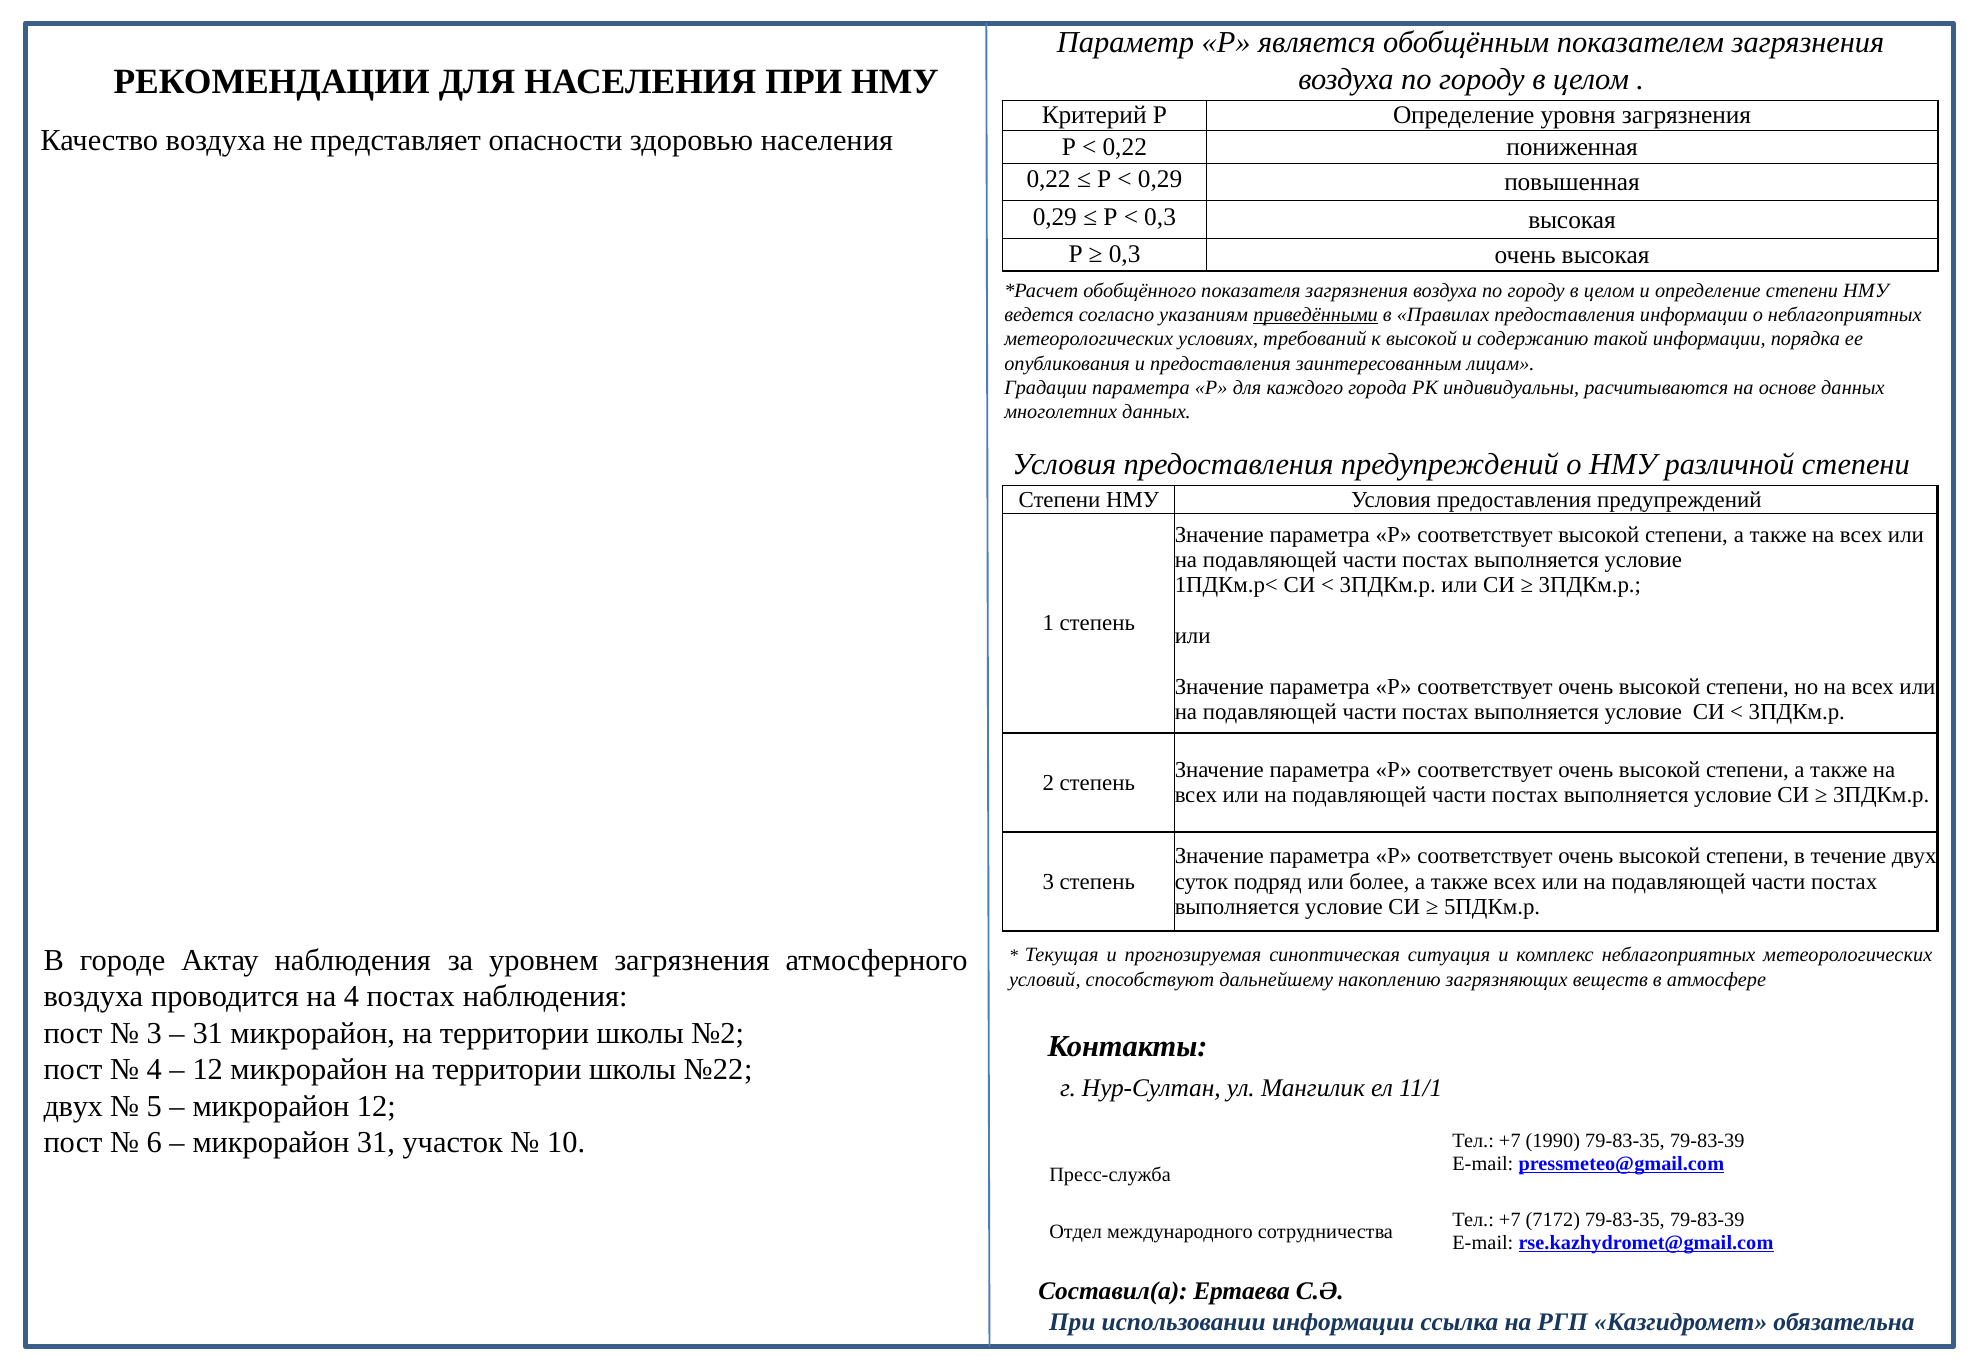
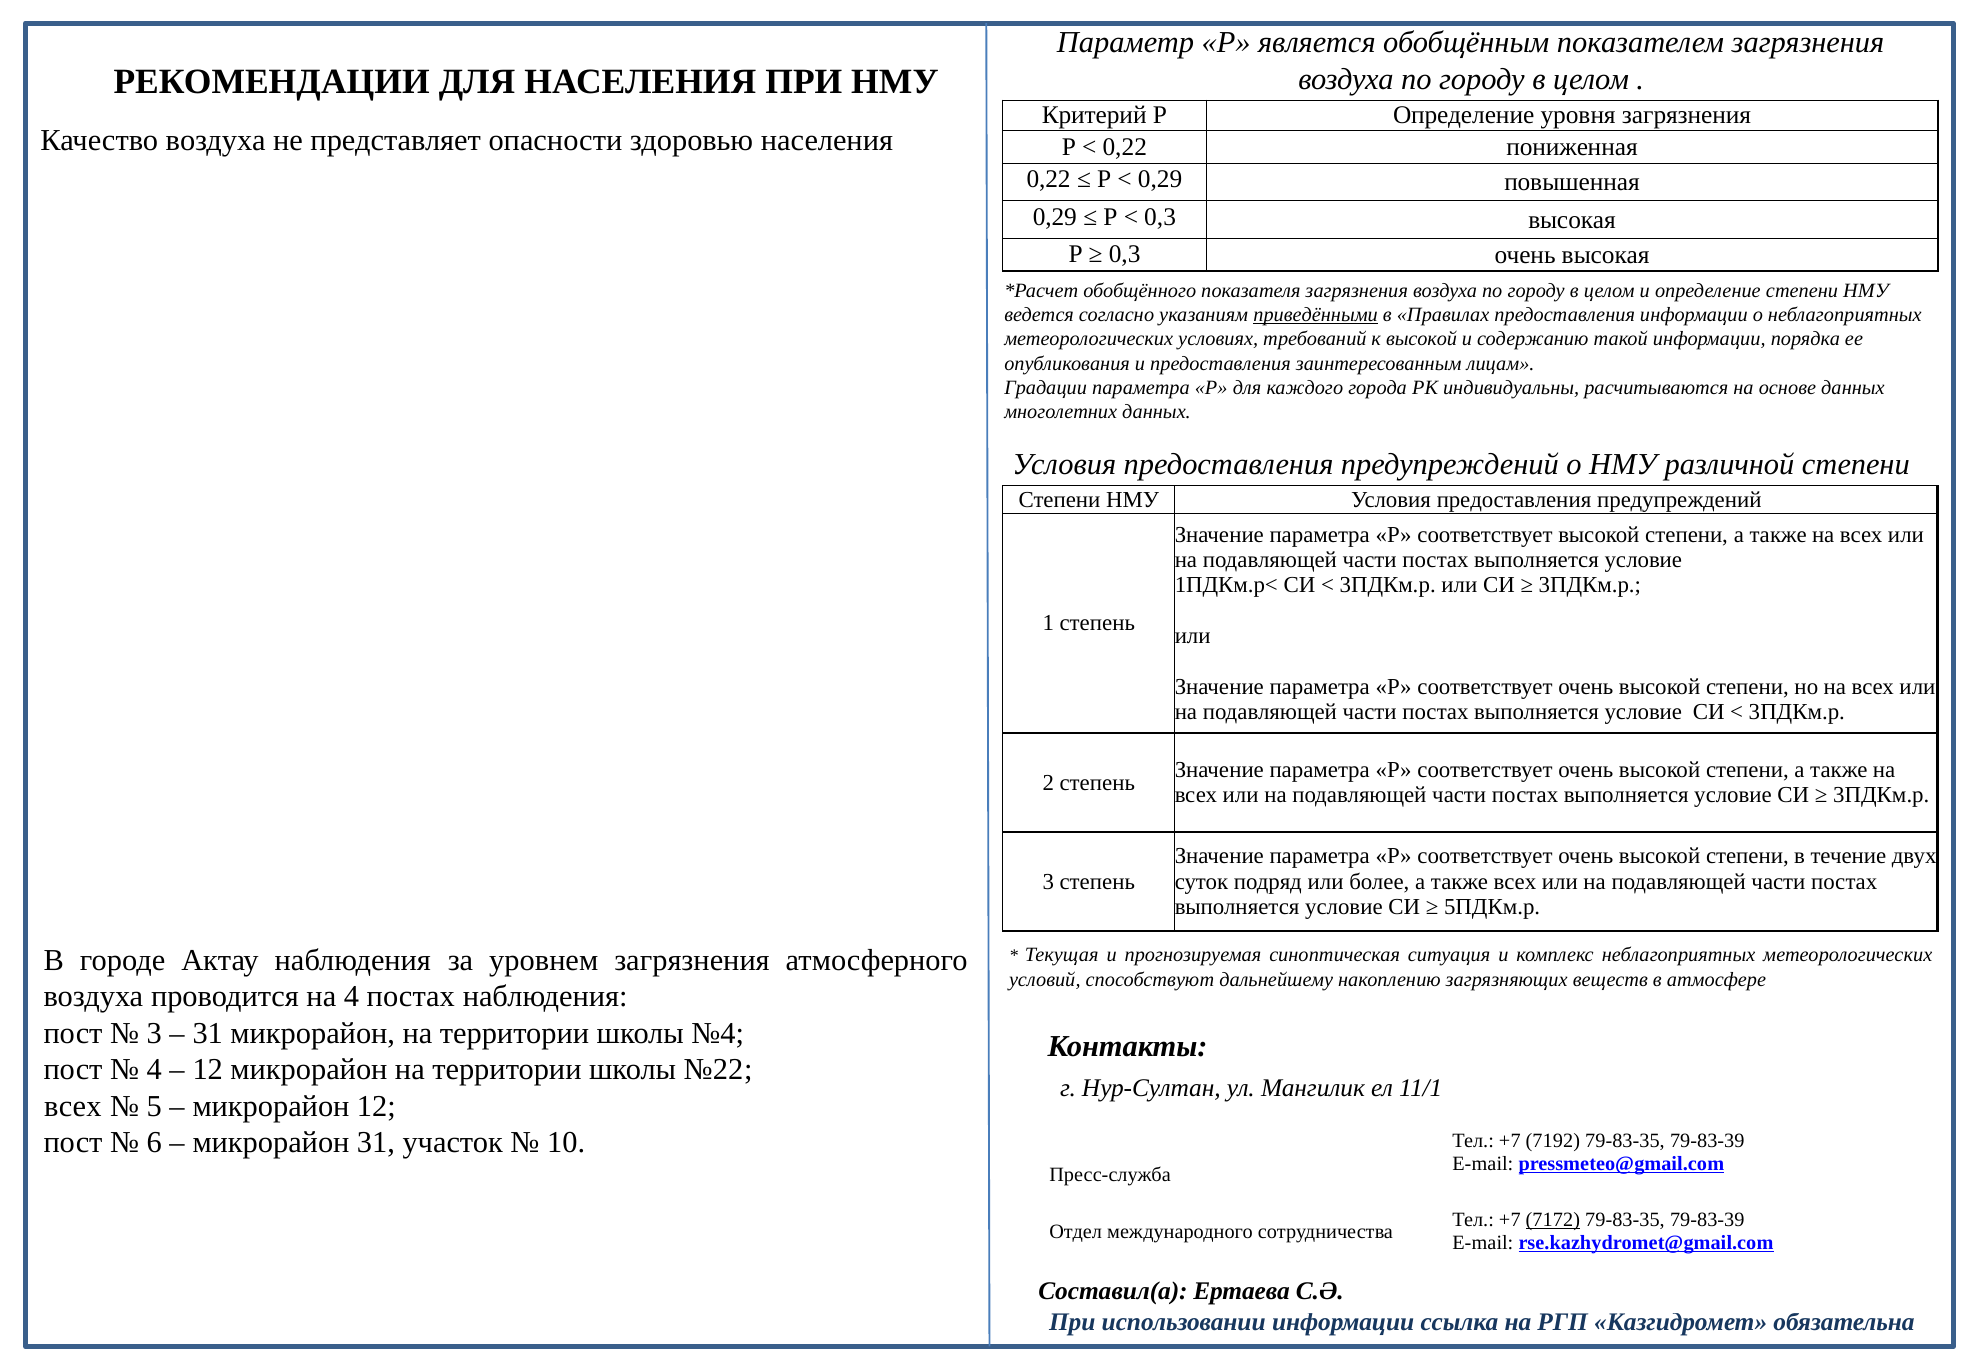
№2: №2 -> №4 (718, 1033)
двух: двух -> всех (73, 1106)
1990: 1990 -> 7192 (1553, 1141)
7172 underline: none -> present (1553, 1220)
